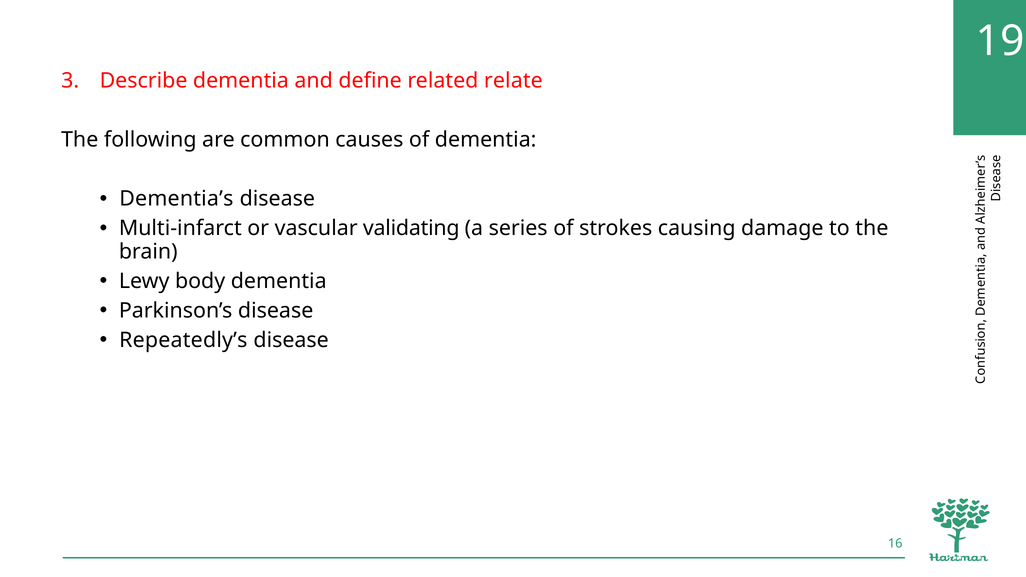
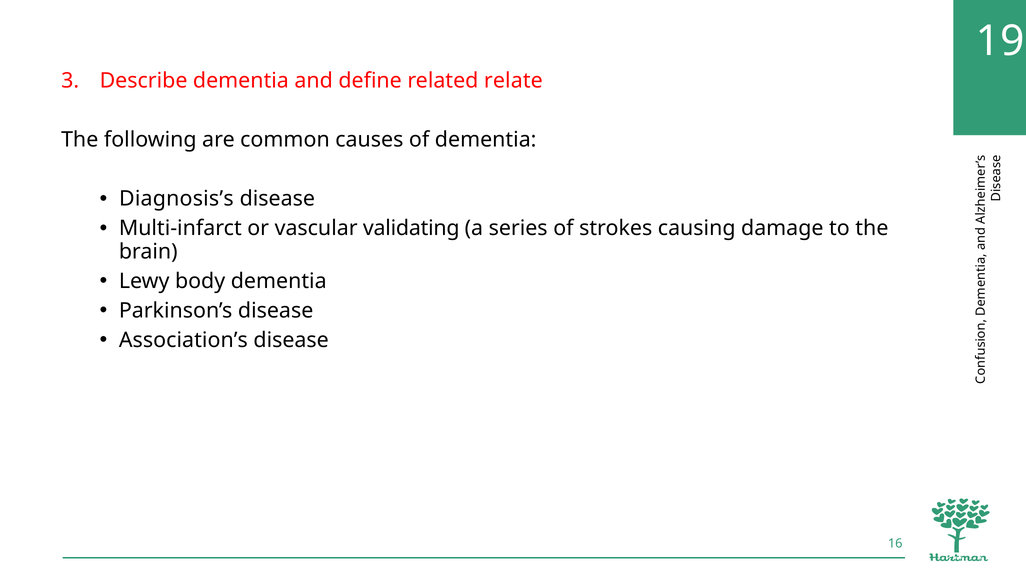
Dementia’s: Dementia’s -> Diagnosis’s (176, 199)
Repeatedly’s: Repeatedly’s -> Association’s (183, 340)
